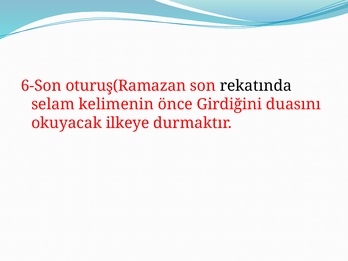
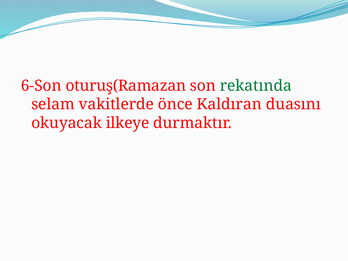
rekatında colour: black -> green (256, 86)
kelimenin: kelimenin -> vakitlerde (116, 104)
Girdiğini: Girdiğini -> Kaldıran (229, 104)
